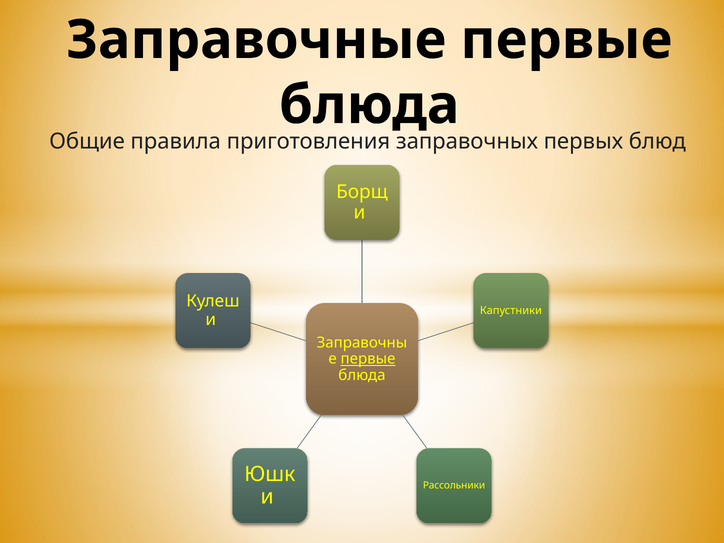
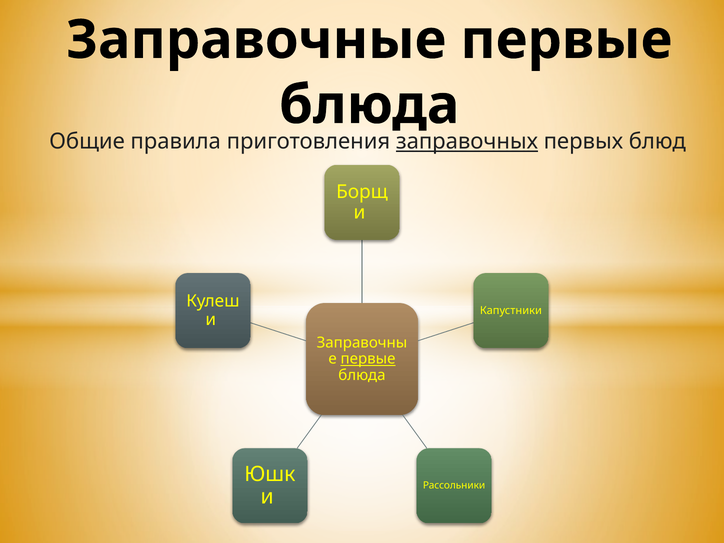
заправочных underline: none -> present (467, 142)
